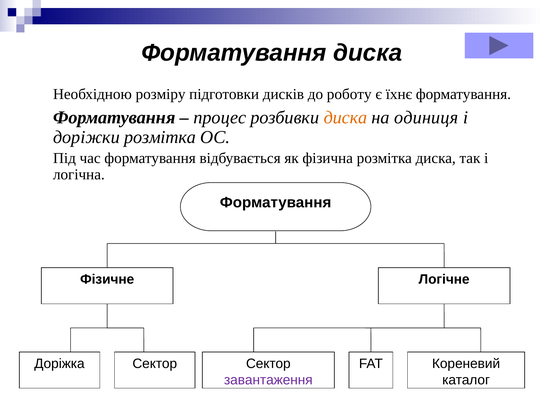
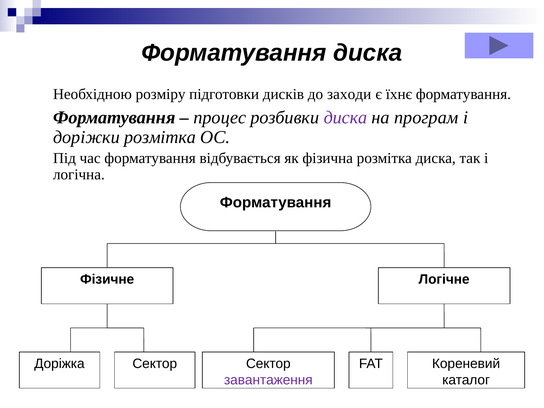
роботу: роботу -> заходи (349, 94)
диска colour: orange -> purple (345, 118)
одиниця: одиниця -> програм (426, 118)
